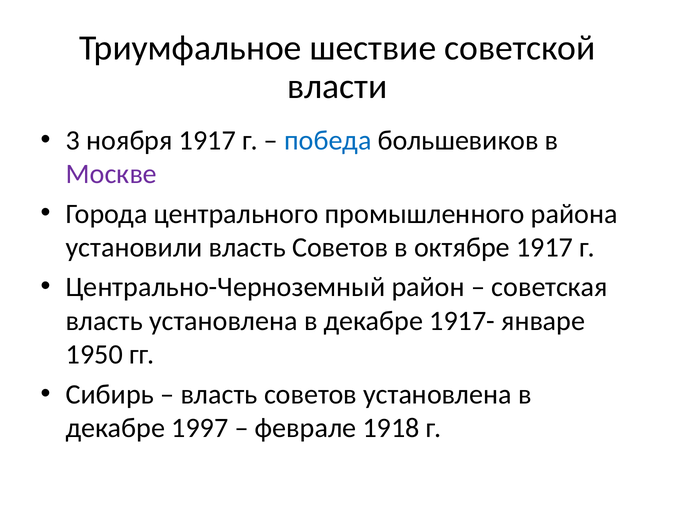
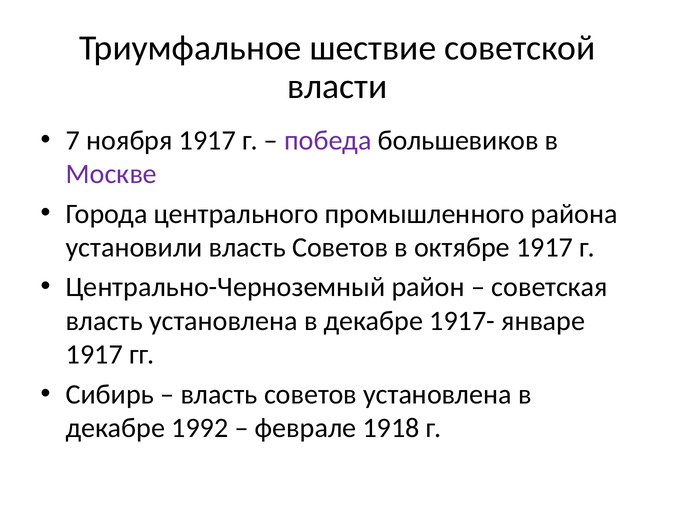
3: 3 -> 7 (73, 140)
победа colour: blue -> purple (328, 140)
1950: 1950 -> 1917 (94, 355)
1997: 1997 -> 1992 (200, 428)
